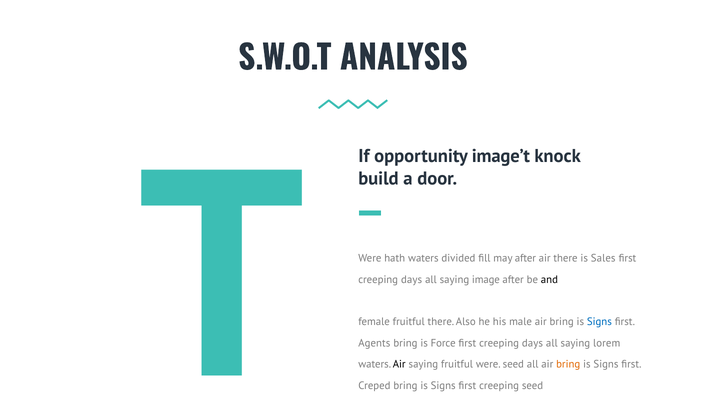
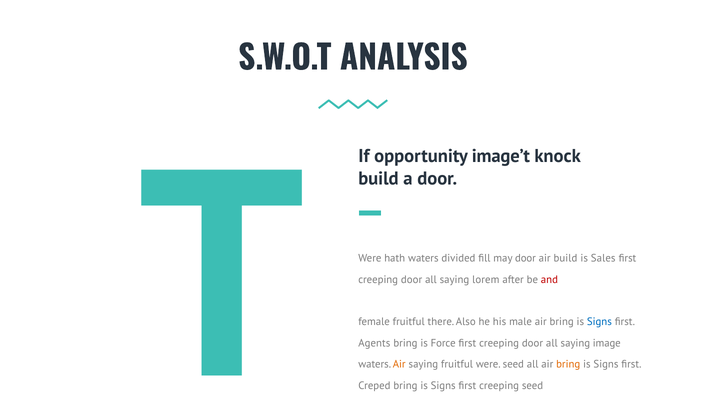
may after: after -> door (525, 258)
air there: there -> build (565, 258)
days: days -> door (412, 280)
image: image -> lorem (486, 280)
and colour: black -> red (549, 280)
days: days -> door (532, 343)
lorem: lorem -> image (607, 343)
Air colour: black -> orange (399, 365)
